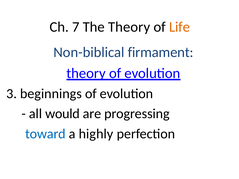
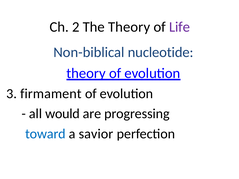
7: 7 -> 2 (76, 27)
Life colour: orange -> purple (179, 27)
firmament: firmament -> nucleotide (161, 52)
beginnings: beginnings -> firmament (51, 94)
highly: highly -> savior (96, 134)
